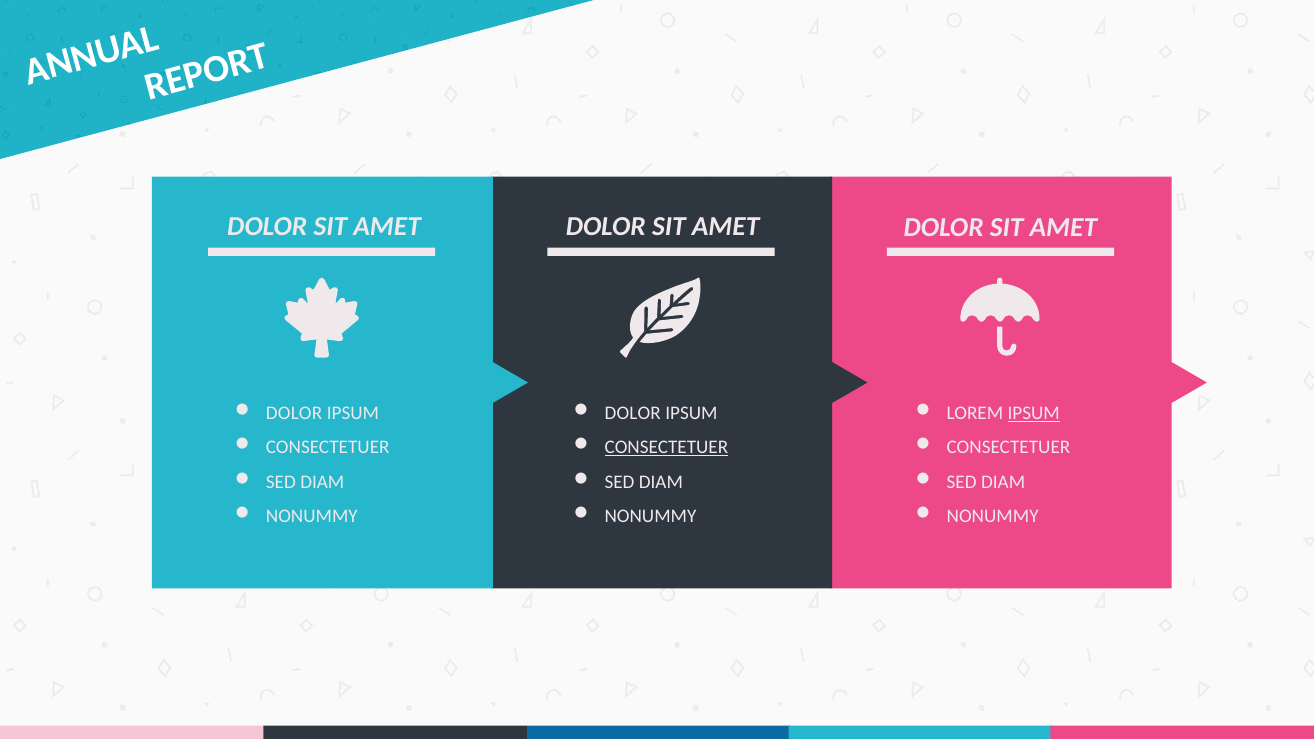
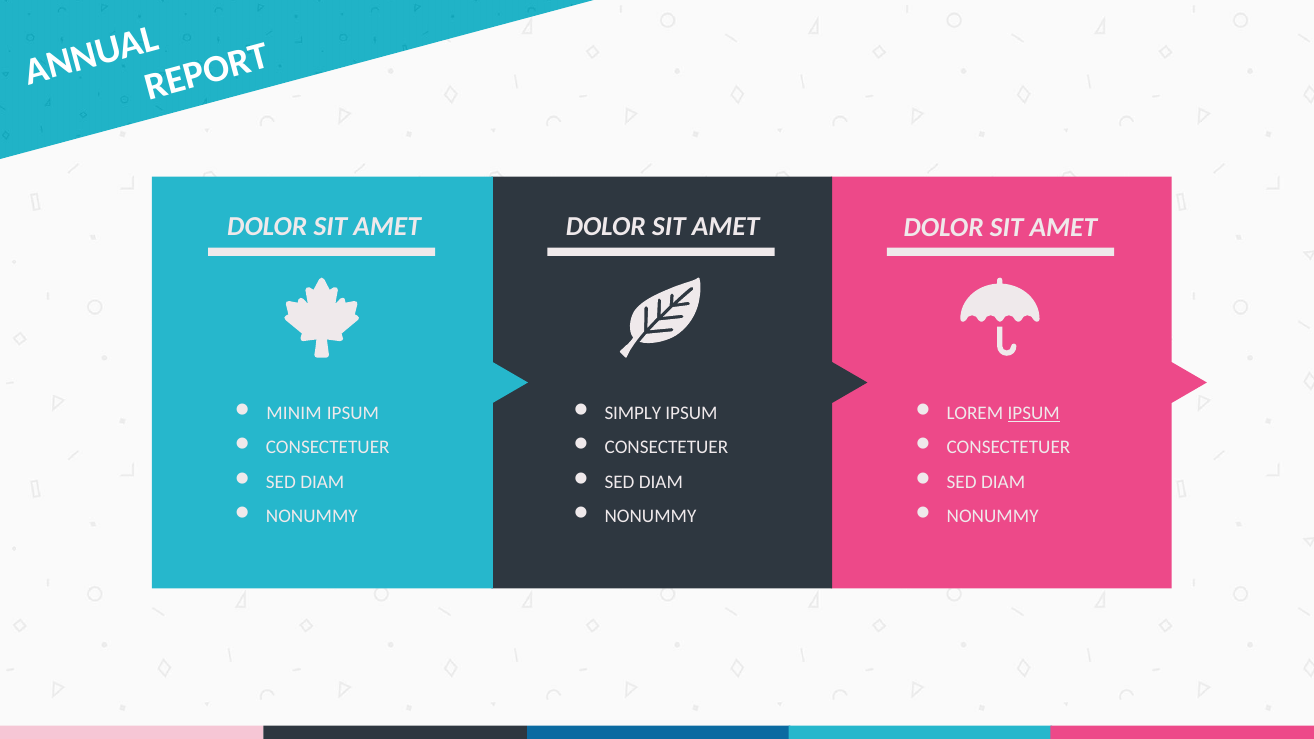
DOLOR: DOLOR -> MINIM (294, 413)
DOLOR: DOLOR -> SIMPLY (633, 413)
CONSECTETUER underline: present -> none (666, 448)
